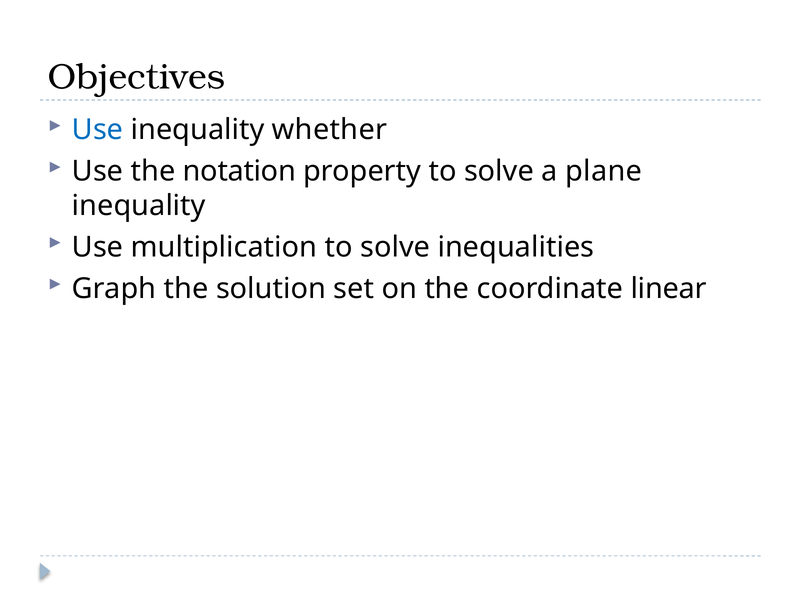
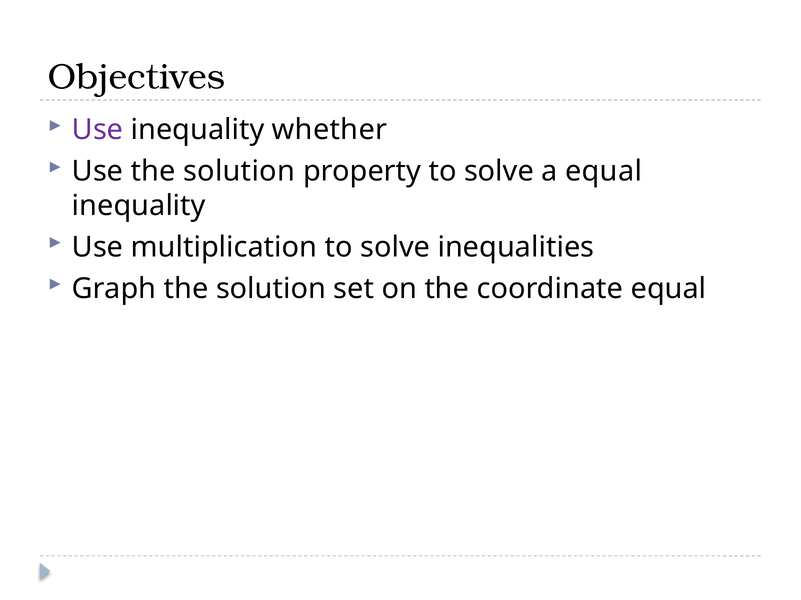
Use colour: blue -> purple (98, 130)
Use the notation: notation -> solution (239, 172)
a plane: plane -> equal (604, 172)
coordinate linear: linear -> equal (669, 289)
